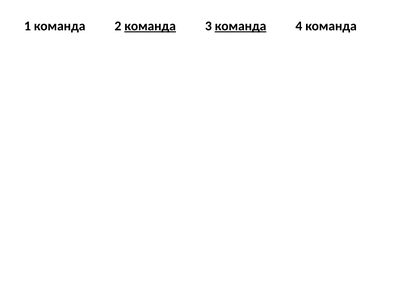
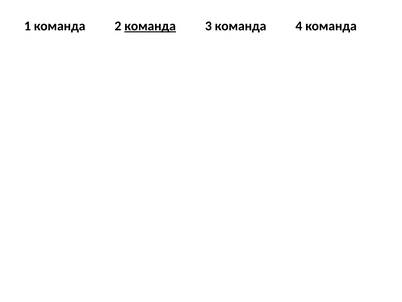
команда underline: present -> none (241, 26)
